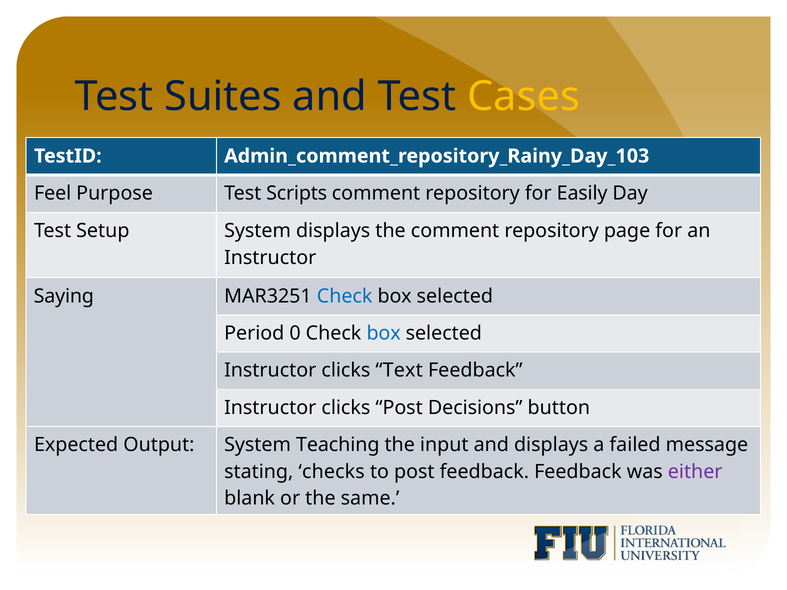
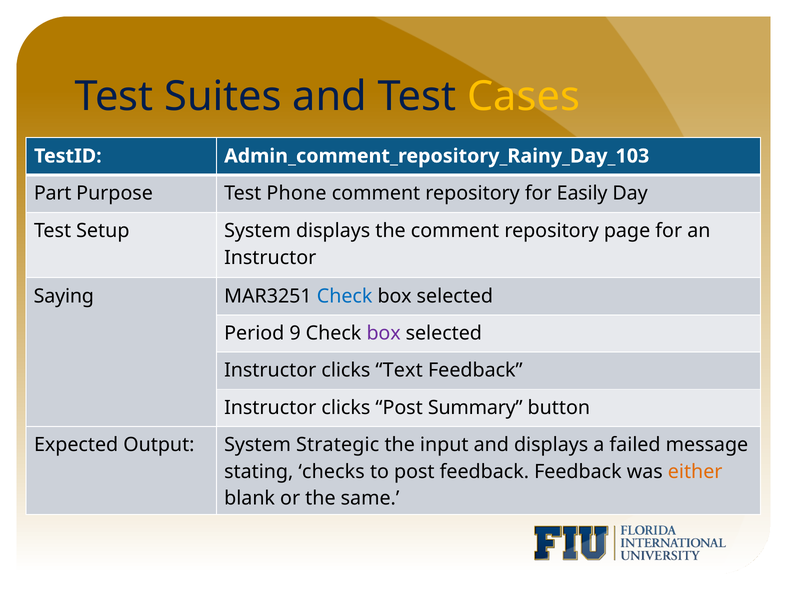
Feel: Feel -> Part (53, 193)
Purpose Test Scripts: Scripts -> Phone (296, 193)
0: 0 -> 9 (295, 333)
box colour: blue -> purple (384, 333)
Decisions: Decisions -> Summary (475, 408)
Teaching: Teaching -> Strategic (338, 445)
either colour: purple -> orange (695, 472)
